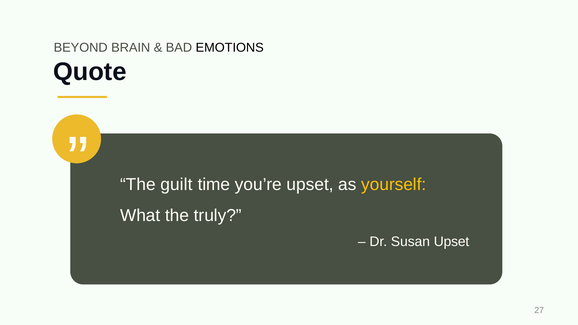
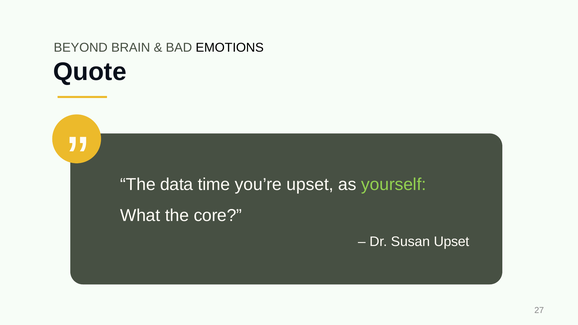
guilt: guilt -> data (177, 185)
yourself colour: yellow -> light green (394, 185)
truly: truly -> core (218, 216)
